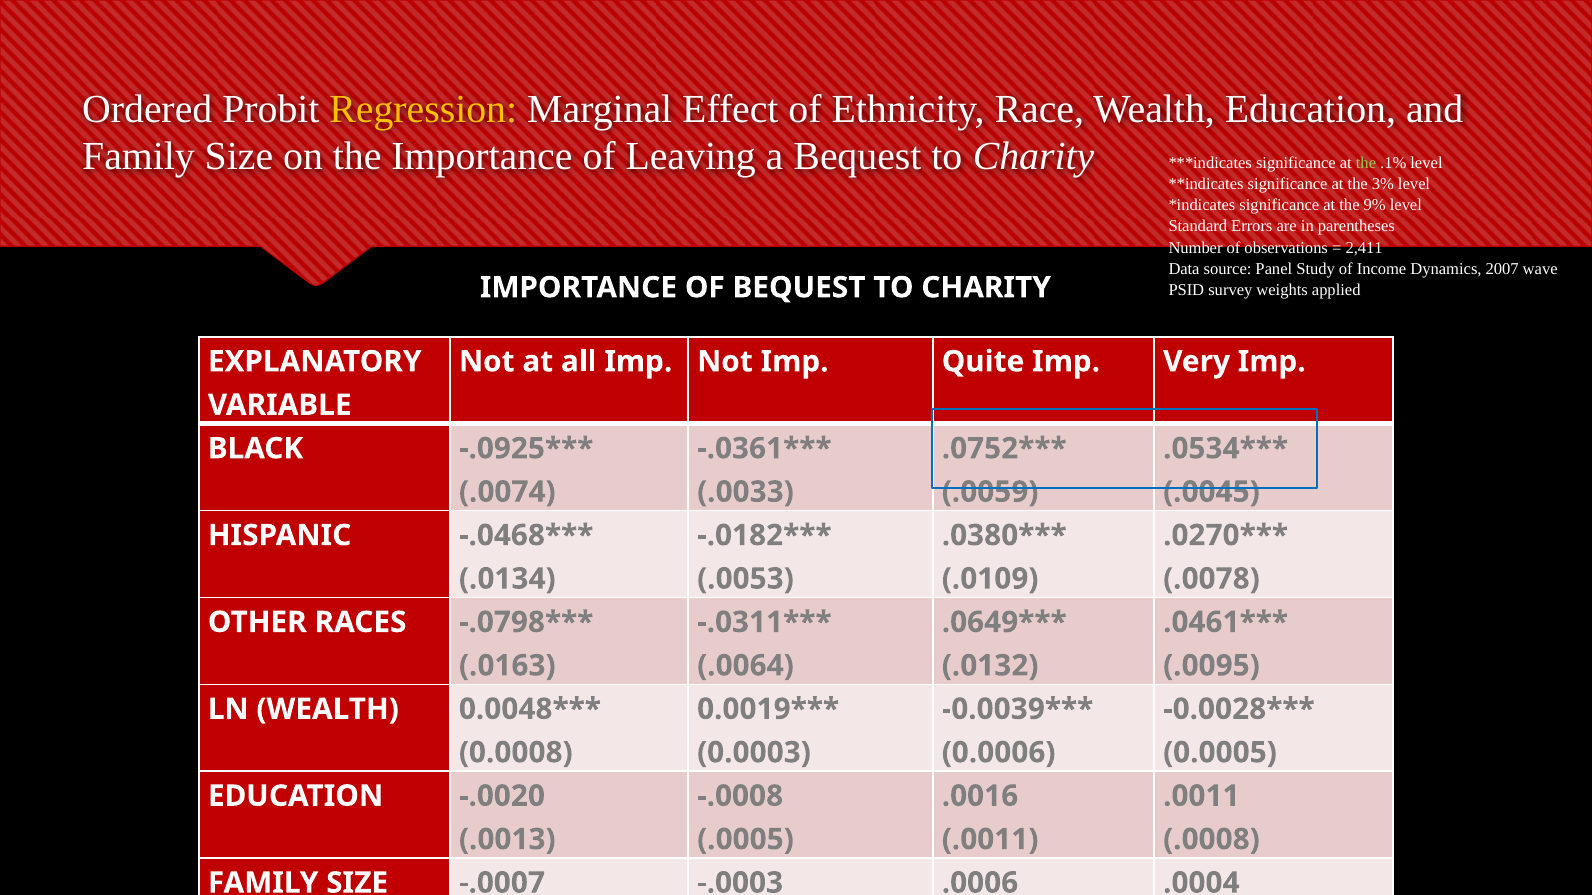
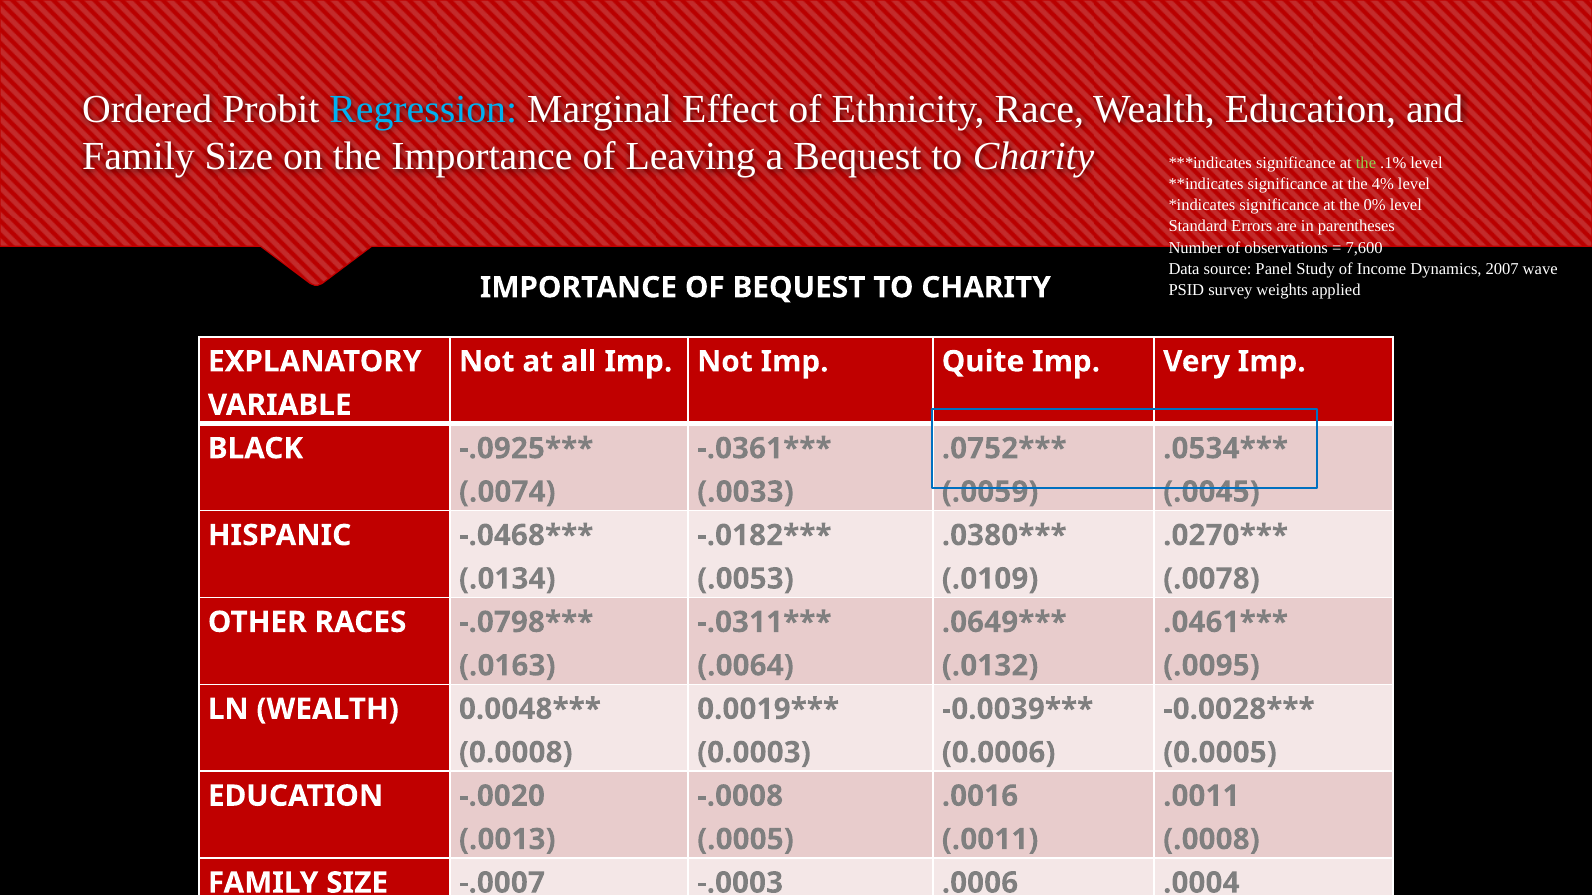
Regression colour: yellow -> light blue (423, 109)
3%: 3% -> 4% (1383, 184)
9%: 9% -> 0% (1375, 205)
2,411: 2,411 -> 7,600 (1364, 248)
